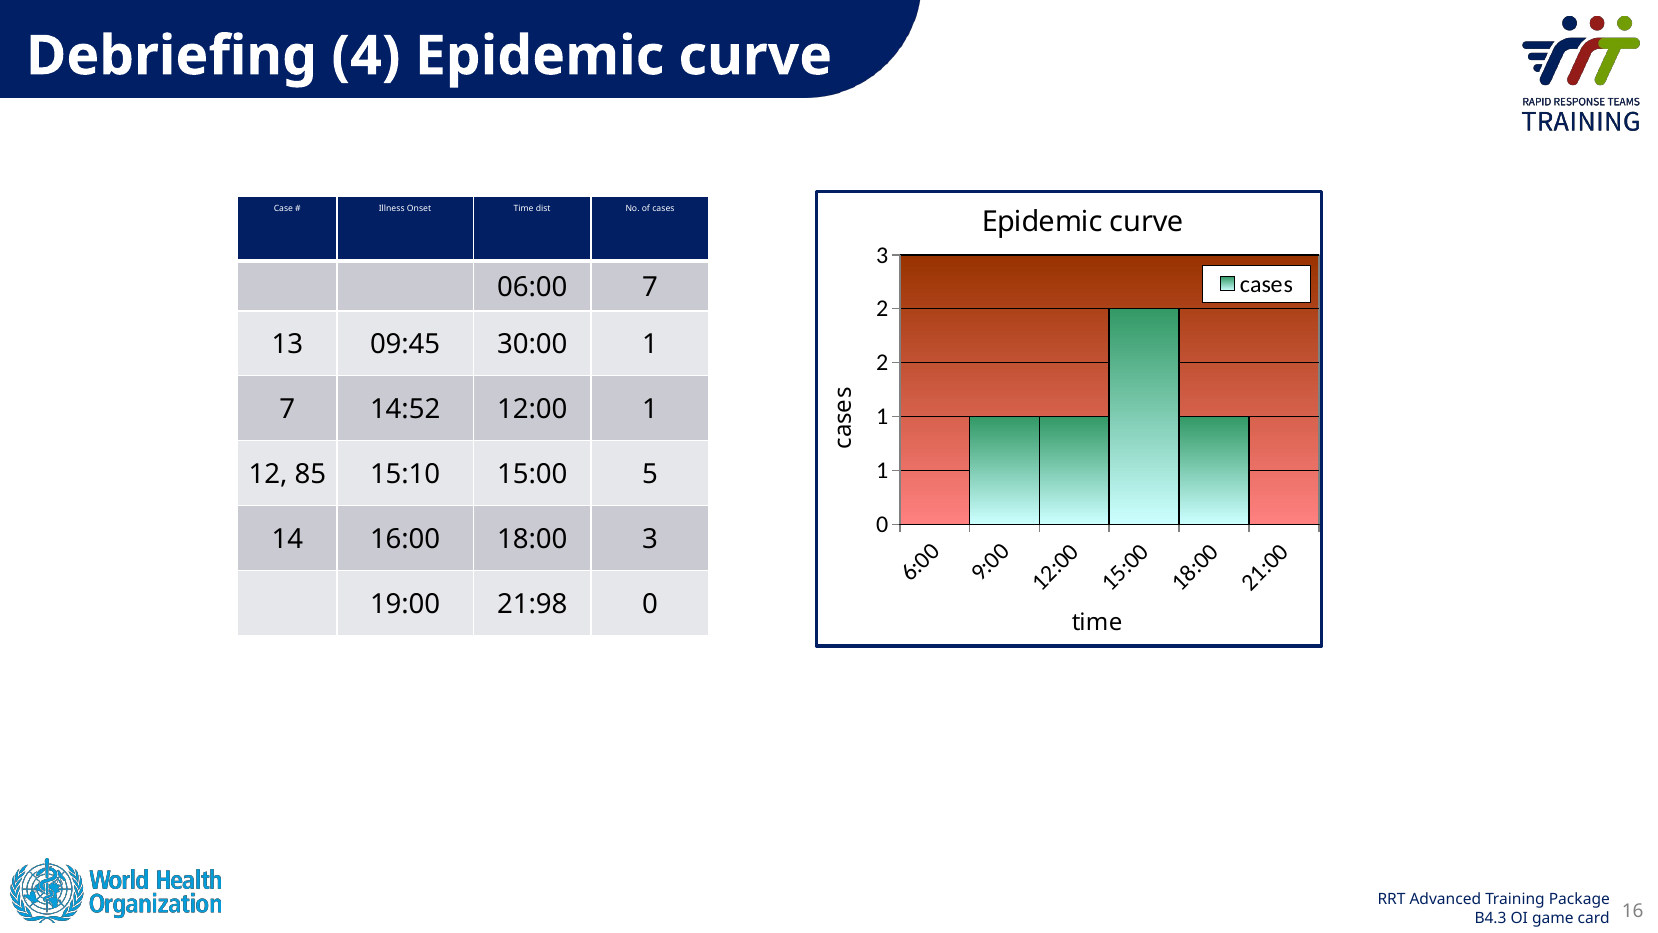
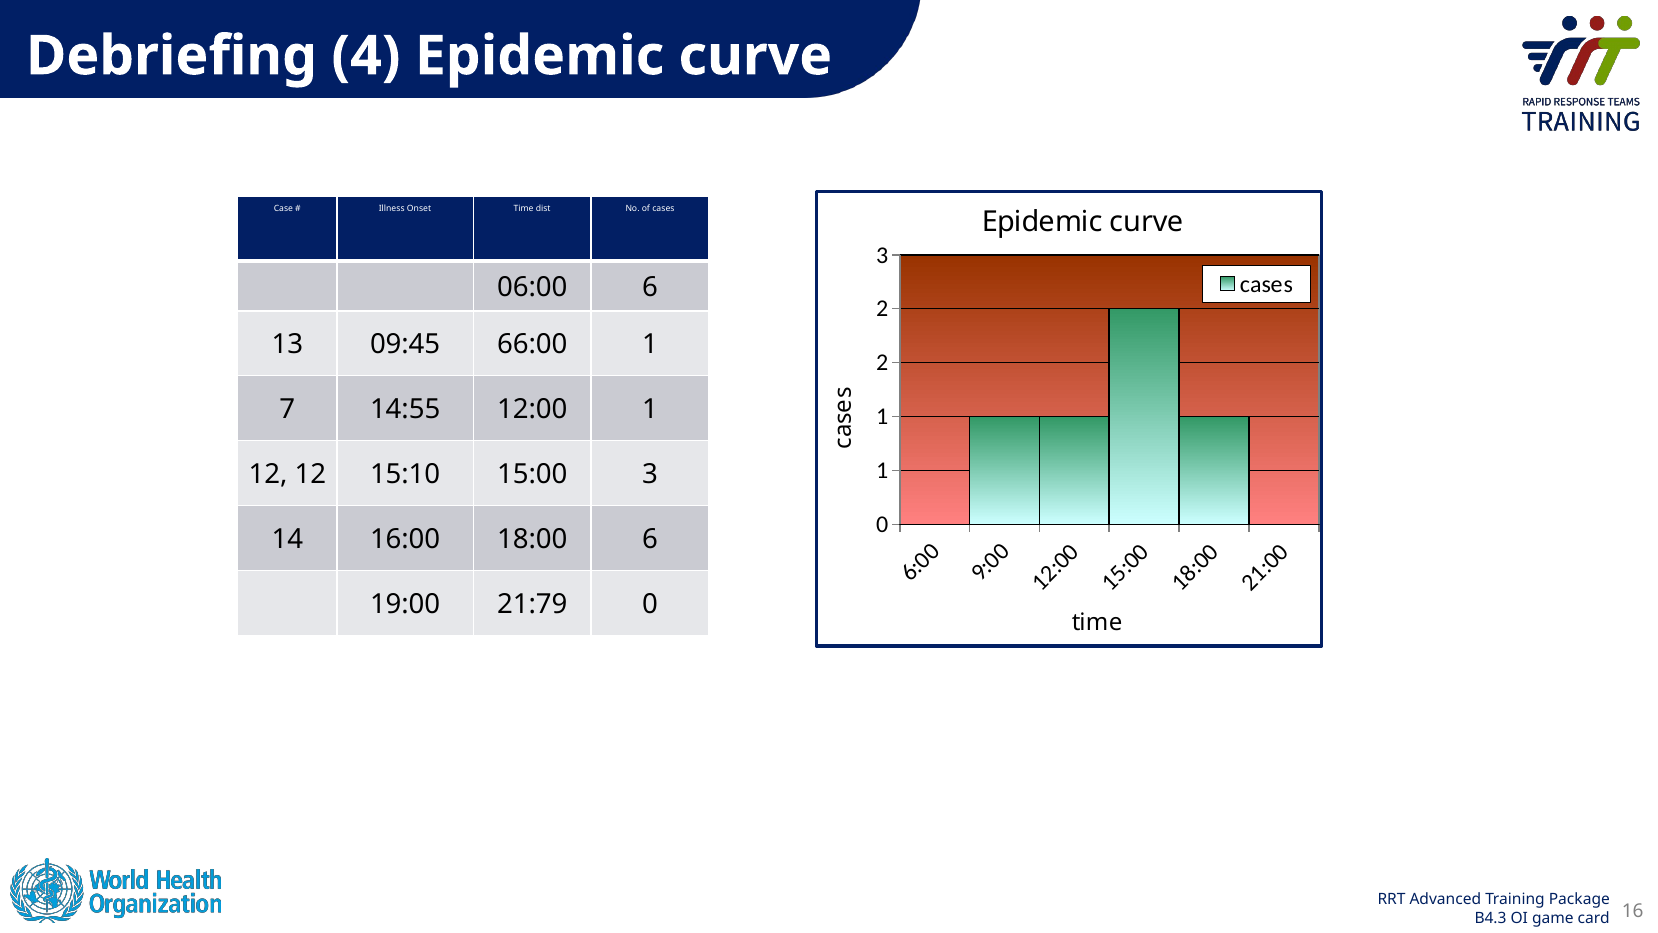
06:00 7: 7 -> 6 (650, 287)
30:00: 30:00 -> 66:00 (532, 345)
14:52: 14:52 -> 14:55 (405, 410)
12 85: 85 -> 12 (310, 474)
15:00 5: 5 -> 3 (650, 474)
18:00 3: 3 -> 6 (650, 539)
21:98: 21:98 -> 21:79 (532, 604)
